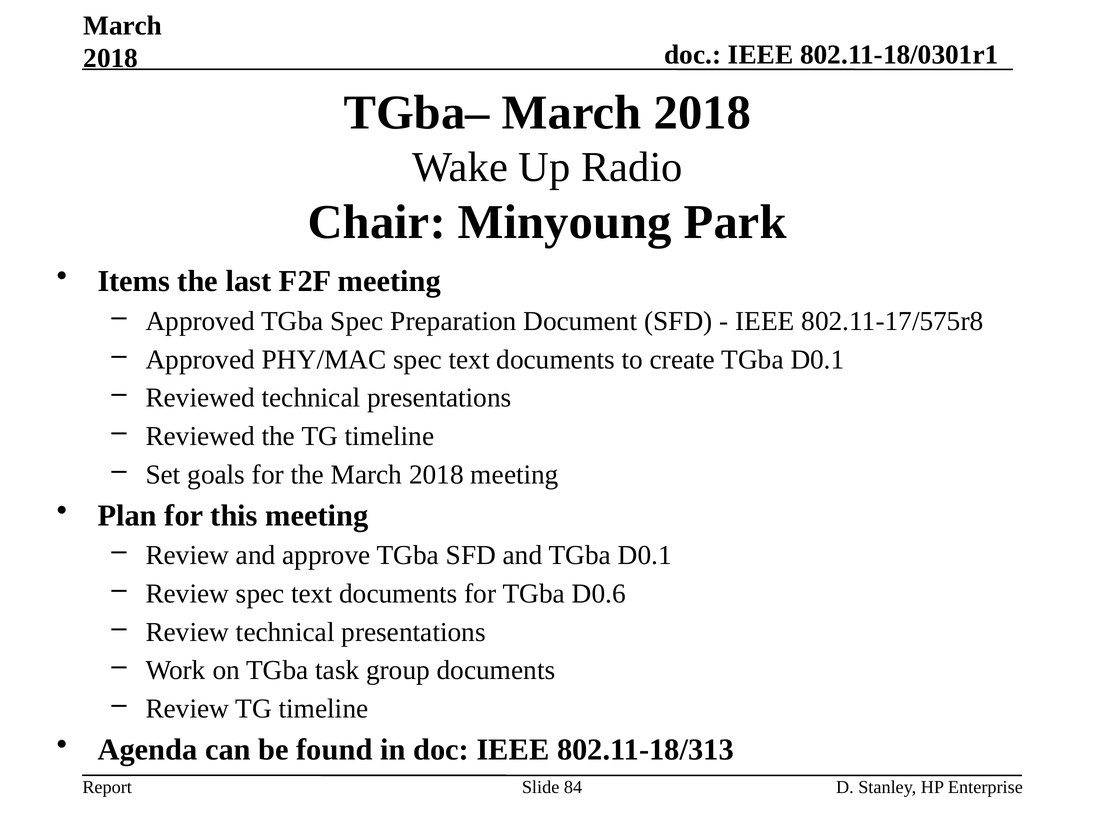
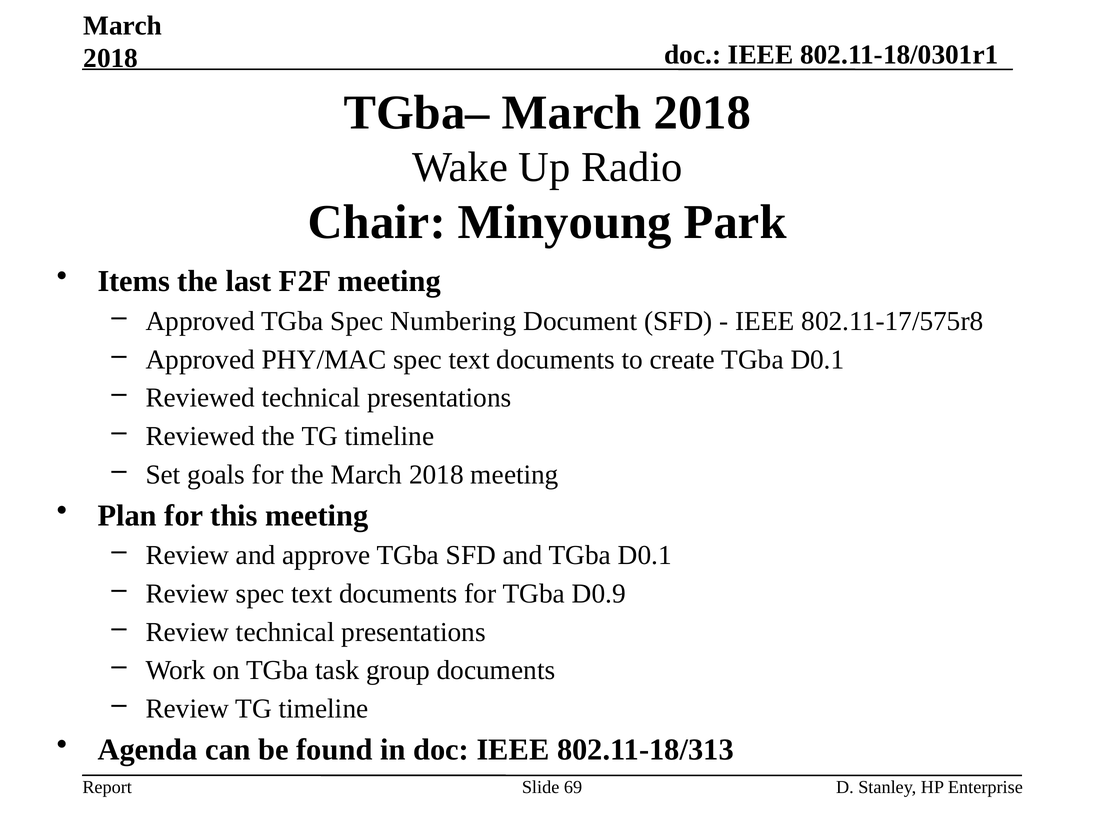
Preparation: Preparation -> Numbering (453, 321)
D0.6: D0.6 -> D0.9 (599, 594)
84: 84 -> 69 (573, 788)
